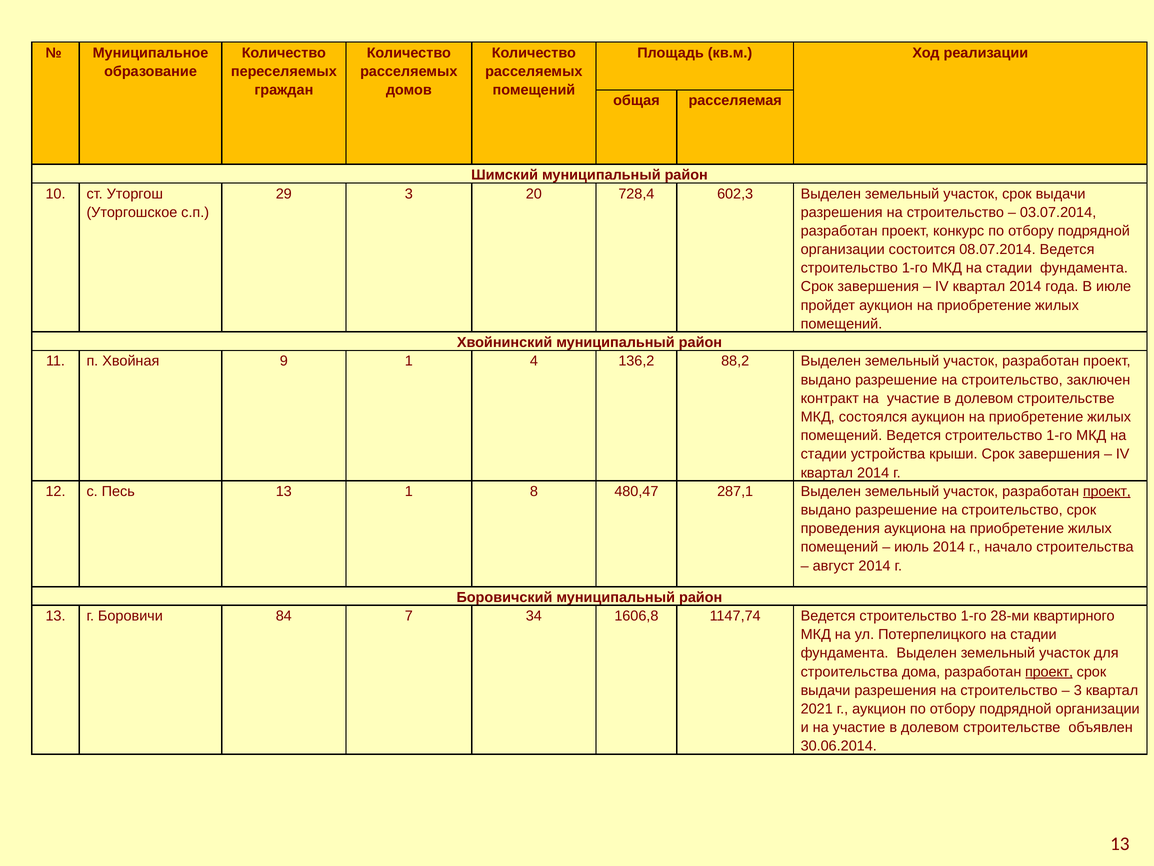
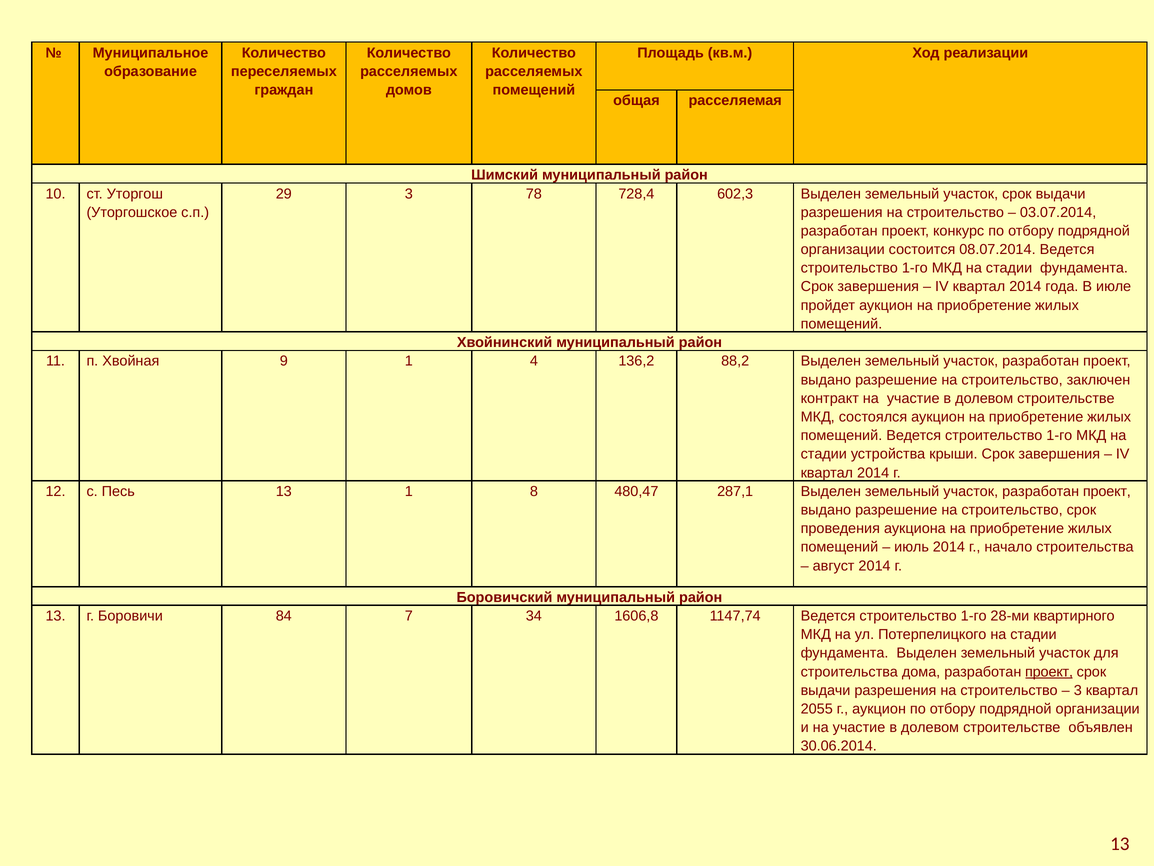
20: 20 -> 78 (534, 194)
проект underline: present -> none (1107, 491)
2021: 2021 -> 2055 (817, 709)
